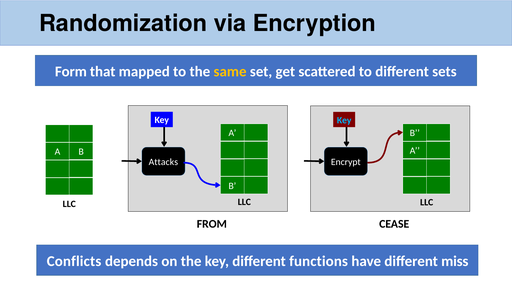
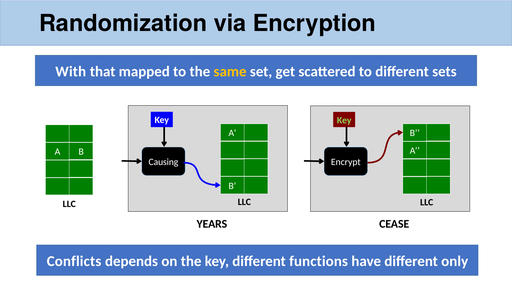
Form: Form -> With (71, 72)
Key colour: light blue -> light green (344, 120)
Attacks: Attacks -> Causing (163, 162)
FROM: FROM -> YEARS (212, 224)
miss: miss -> only (455, 261)
